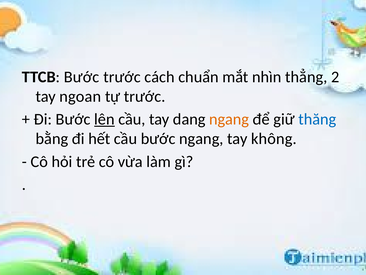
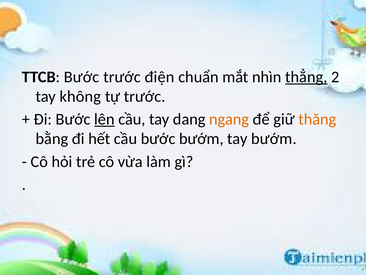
cách: cách -> điện (159, 77)
thẳng underline: none -> present (306, 77)
ngoan: ngoan -> không (80, 96)
thăng colour: blue -> orange (317, 119)
bước ngang: ngang -> bướm (201, 139)
tay không: không -> bướm (274, 139)
